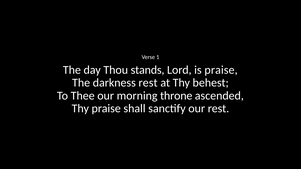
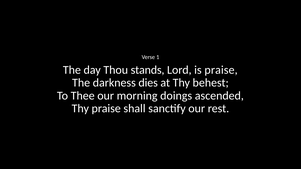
darkness rest: rest -> dies (148, 83)
throne: throne -> doings (176, 96)
